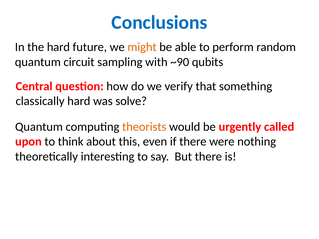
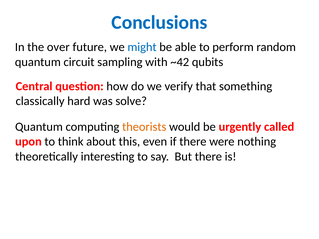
the hard: hard -> over (58, 47)
might colour: orange -> blue (142, 47)
~90: ~90 -> ~42 (180, 62)
